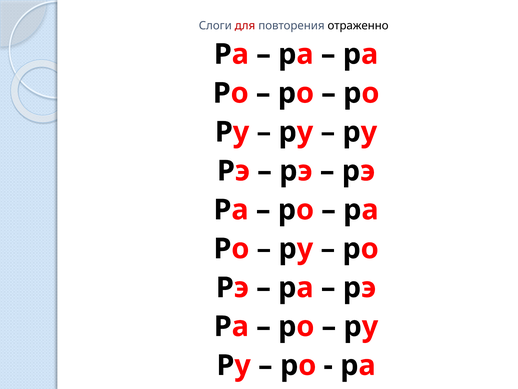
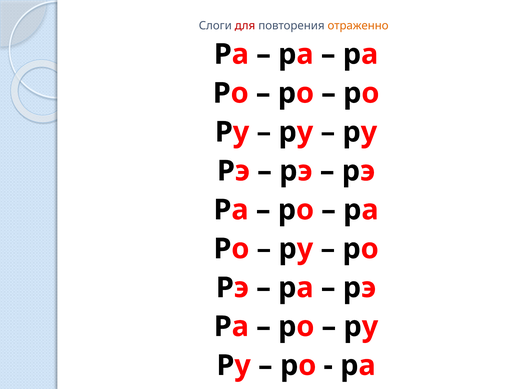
отраженно colour: black -> orange (358, 26)
